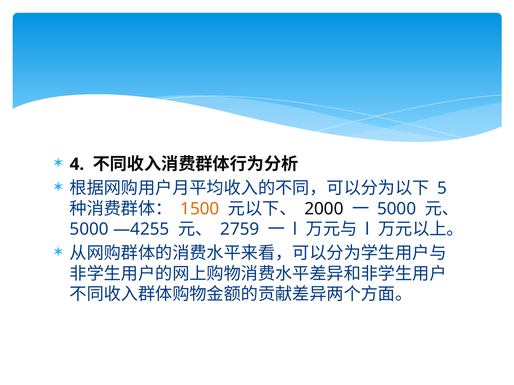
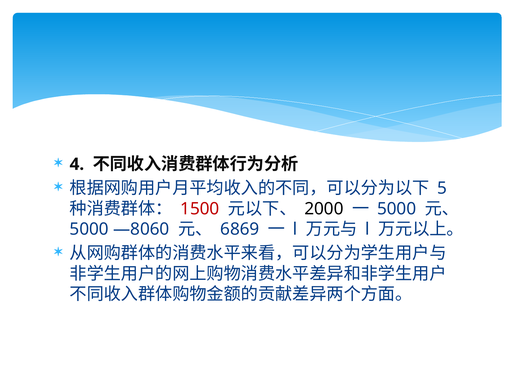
1500 colour: orange -> red (200, 209)
—4255: —4255 -> —8060 (141, 230)
2759: 2759 -> 6869 (240, 230)
